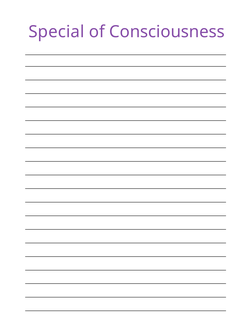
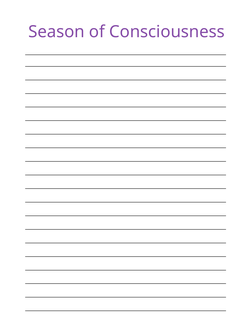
Special: Special -> Season (57, 32)
